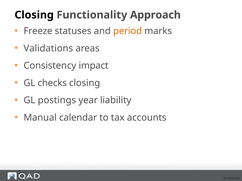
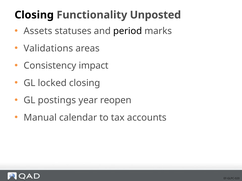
Approach: Approach -> Unposted (155, 15)
Freeze: Freeze -> Assets (38, 31)
period colour: orange -> black (128, 31)
checks: checks -> locked (52, 83)
liability: liability -> reopen (116, 101)
